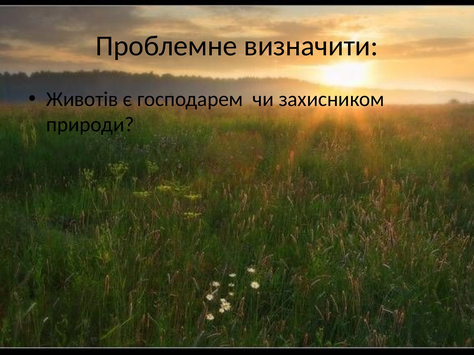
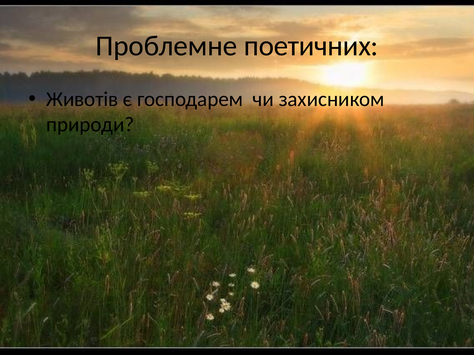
визначити: визначити -> поетичних (311, 46)
